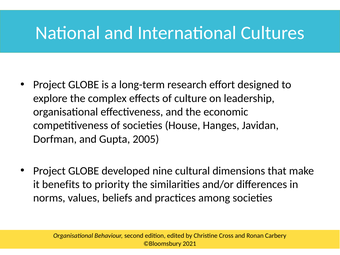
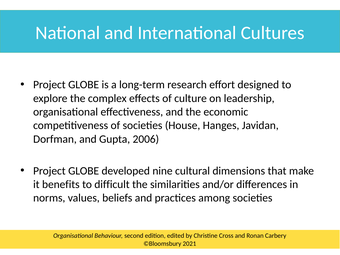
2005: 2005 -> 2006 (146, 139)
priority: priority -> difficult (112, 184)
